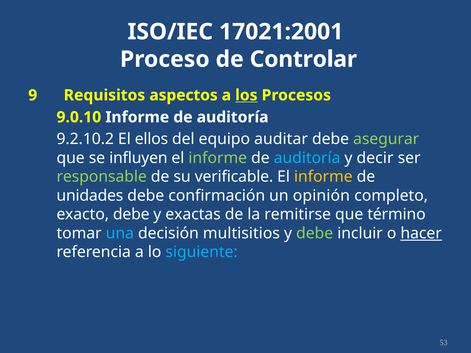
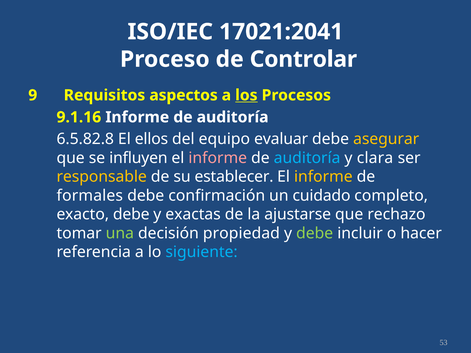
17021:2001: 17021:2001 -> 17021:2041 (281, 32)
9.0.10: 9.0.10 -> 9.1.16 (79, 117)
9.2.10.2: 9.2.10.2 -> 6.5.82.8 (85, 139)
auditar: auditar -> evaluar (281, 139)
asegurar colour: light green -> yellow (386, 139)
informe colour: light green -> pink (218, 158)
decir: decir -> clara (375, 158)
responsable colour: light green -> yellow (102, 177)
verificable: verificable -> establecer (234, 177)
unidades: unidades -> formales (90, 196)
opinión: opinión -> cuidado (322, 196)
remitirse: remitirse -> ajustarse (298, 215)
término: término -> rechazo (396, 215)
una colour: light blue -> light green (120, 233)
multisitios: multisitios -> propiedad (241, 233)
hacer underline: present -> none (421, 233)
